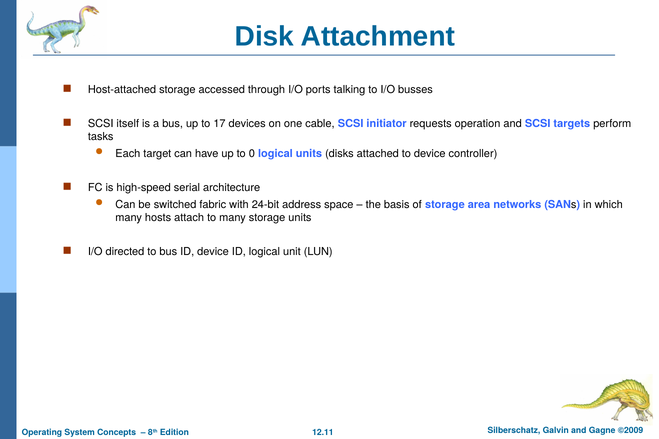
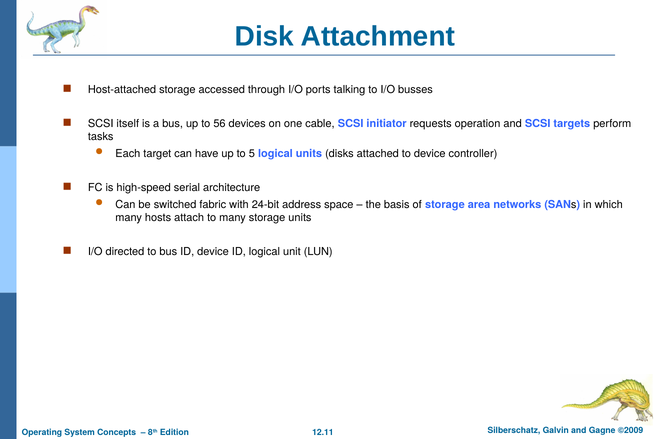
17: 17 -> 56 (219, 124)
0: 0 -> 5 (252, 154)
